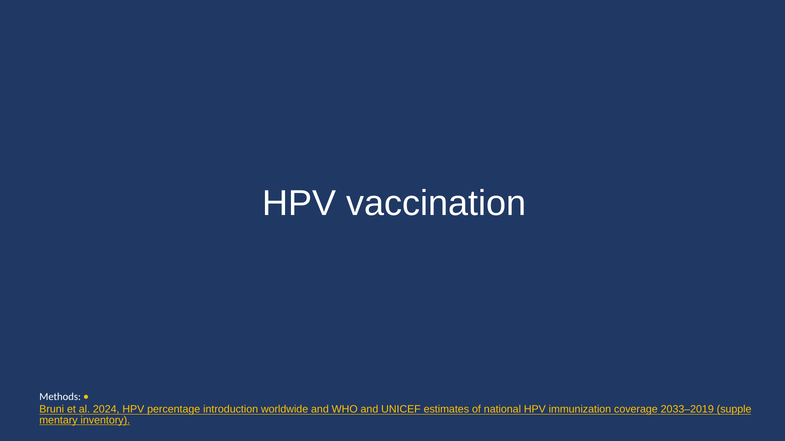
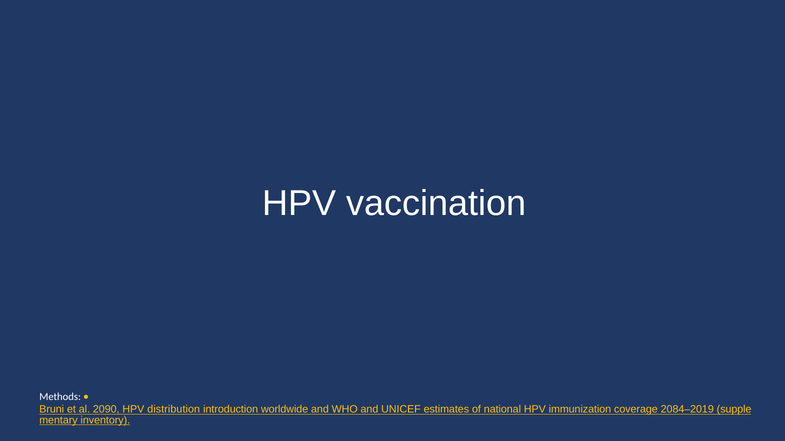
2024: 2024 -> 2090 (106, 410)
percentage: percentage -> distribution (174, 410)
2033–2019: 2033–2019 -> 2084–2019 (687, 410)
